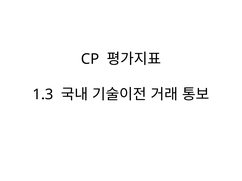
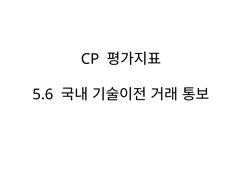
1.3: 1.3 -> 5.6 (43, 95)
